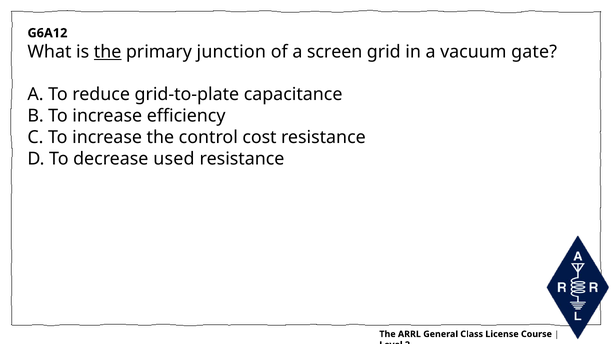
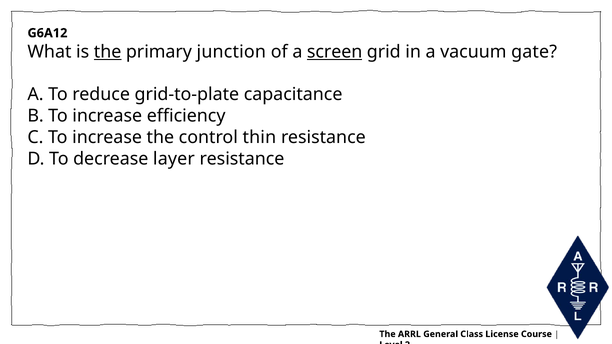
screen underline: none -> present (335, 52)
cost: cost -> thin (259, 138)
used: used -> layer (174, 159)
